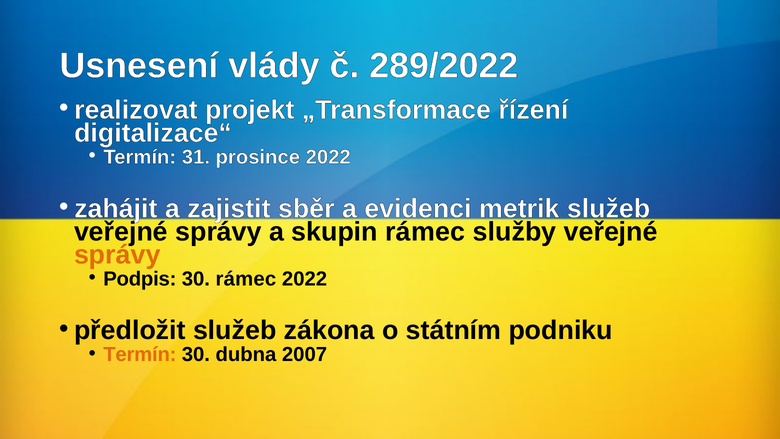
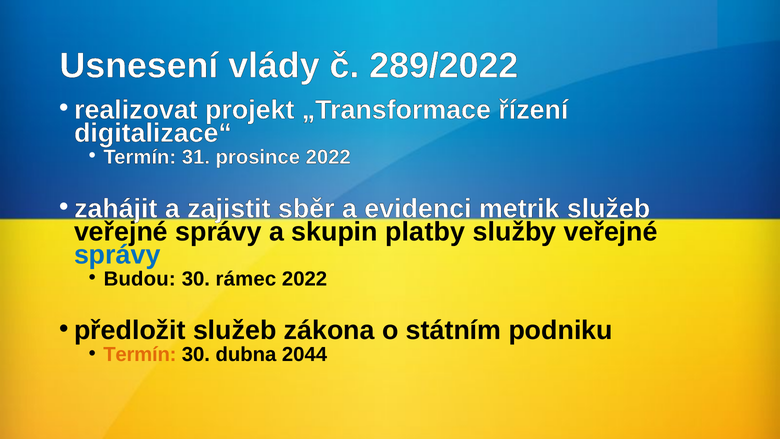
skupin rámec: rámec -> platby (425, 232)
správy colour: orange -> blue (117, 255)
Podpis: Podpis -> Budou (140, 279)
2007: 2007 -> 2044 (305, 354)
